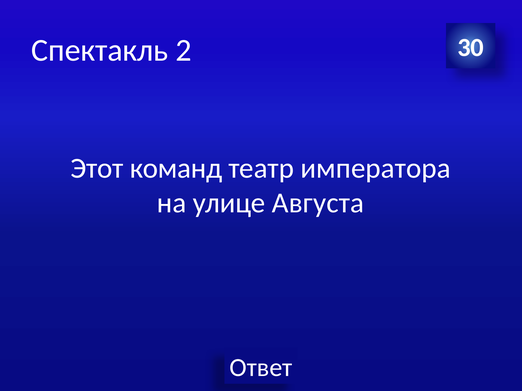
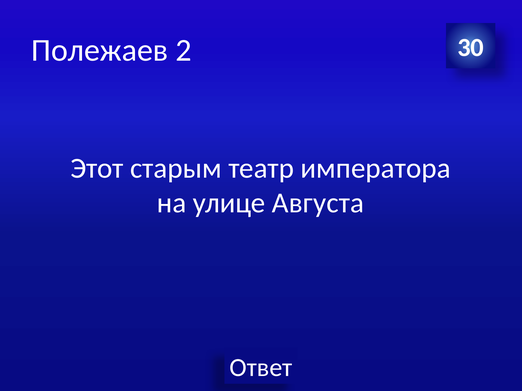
Спектакль: Спектакль -> Полежаев (100, 51)
команд: команд -> старым (176, 168)
